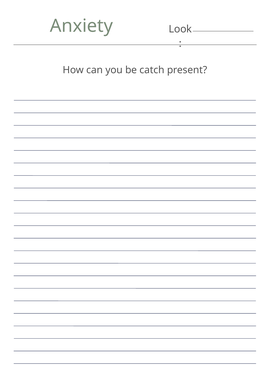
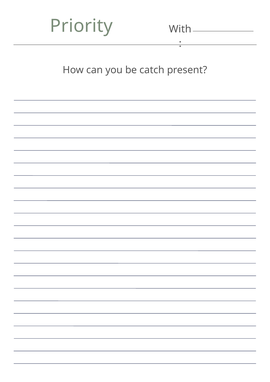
Anxiety: Anxiety -> Priority (81, 26)
Look: Look -> With (180, 29)
